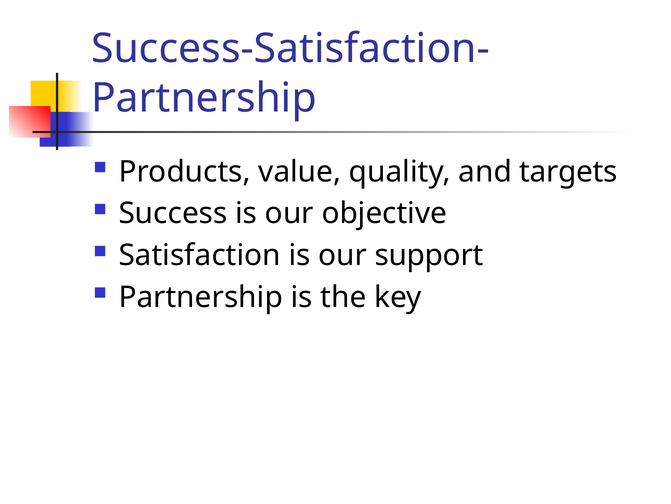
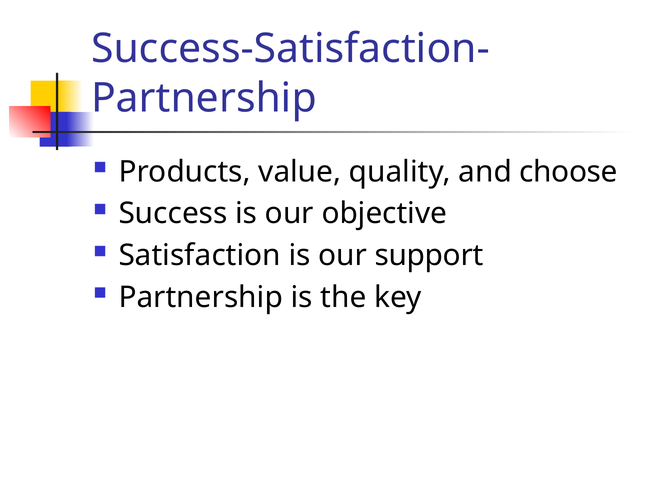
targets: targets -> choose (568, 171)
